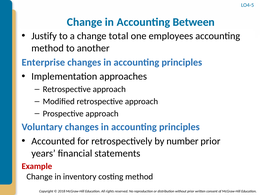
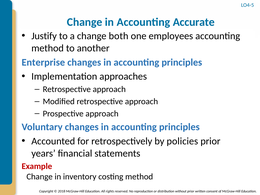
Between: Between -> Accurate (194, 22)
total: total -> both (119, 36)
number: number -> policies (182, 141)
